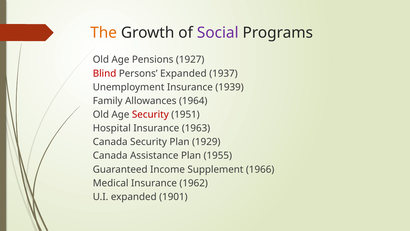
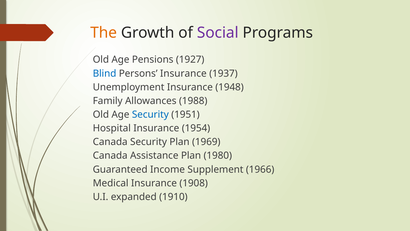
Blind colour: red -> blue (105, 73)
Persons Expanded: Expanded -> Insurance (183, 73)
1939: 1939 -> 1948 (230, 87)
1964: 1964 -> 1988 (193, 101)
Security colour: red -> blue (150, 114)
1963: 1963 -> 1954 (196, 128)
1929: 1929 -> 1969 (206, 142)
1955: 1955 -> 1980 (218, 155)
1962: 1962 -> 1908 (194, 183)
1901: 1901 -> 1910 (173, 197)
